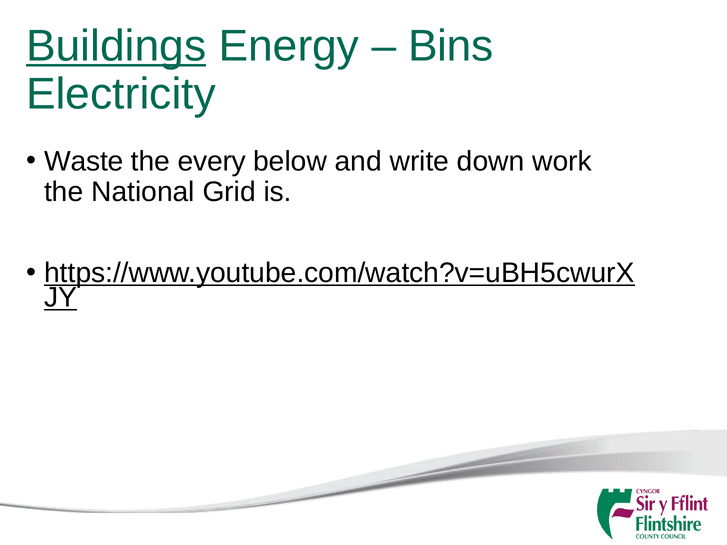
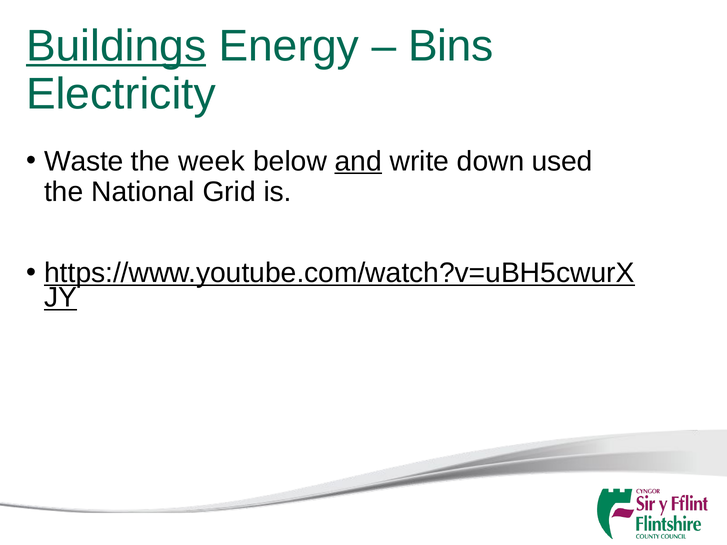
every: every -> week (212, 161)
and underline: none -> present (358, 161)
work: work -> used (562, 161)
